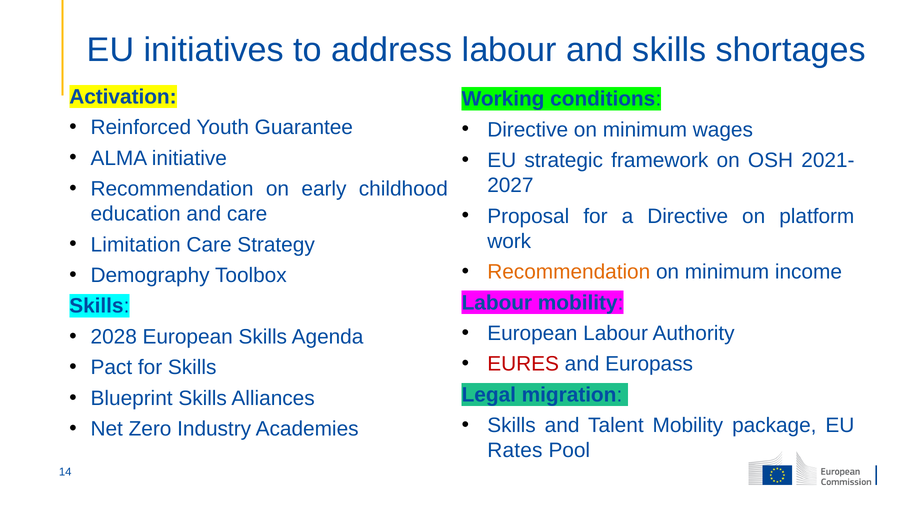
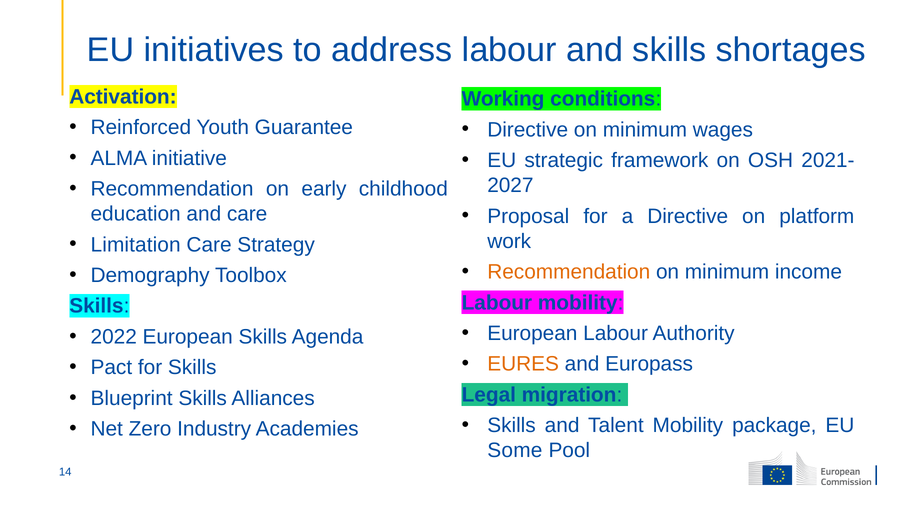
2028: 2028 -> 2022 (114, 337)
EURES colour: red -> orange (523, 364)
Rates: Rates -> Some (515, 450)
